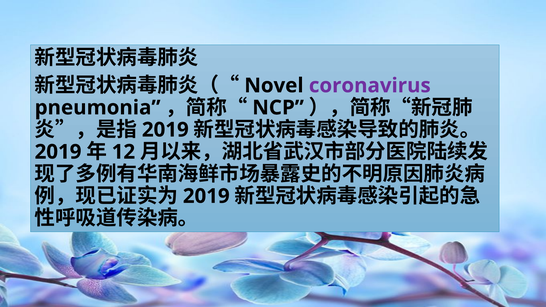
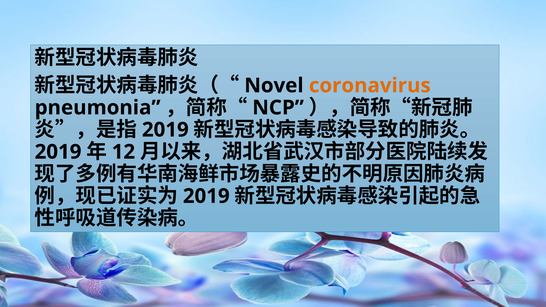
coronavirus colour: purple -> orange (370, 86)
